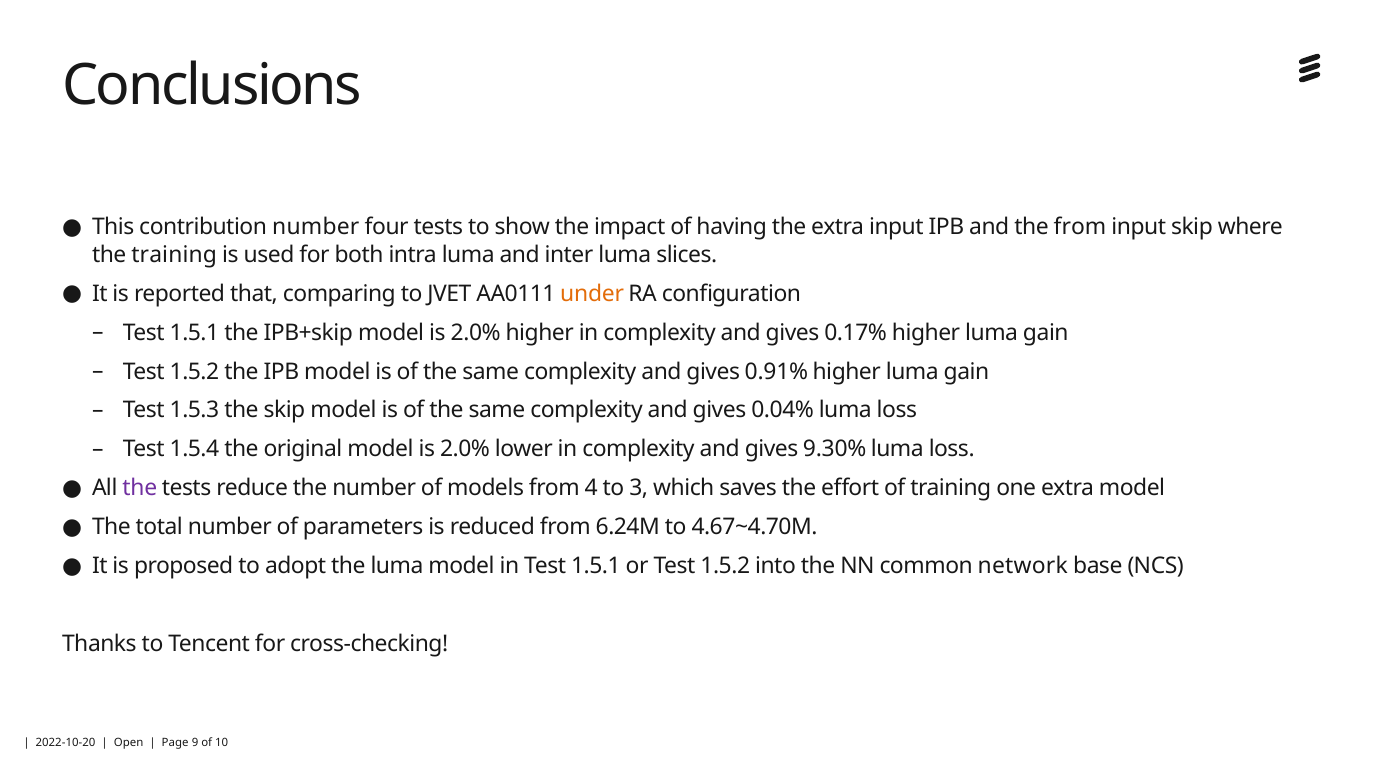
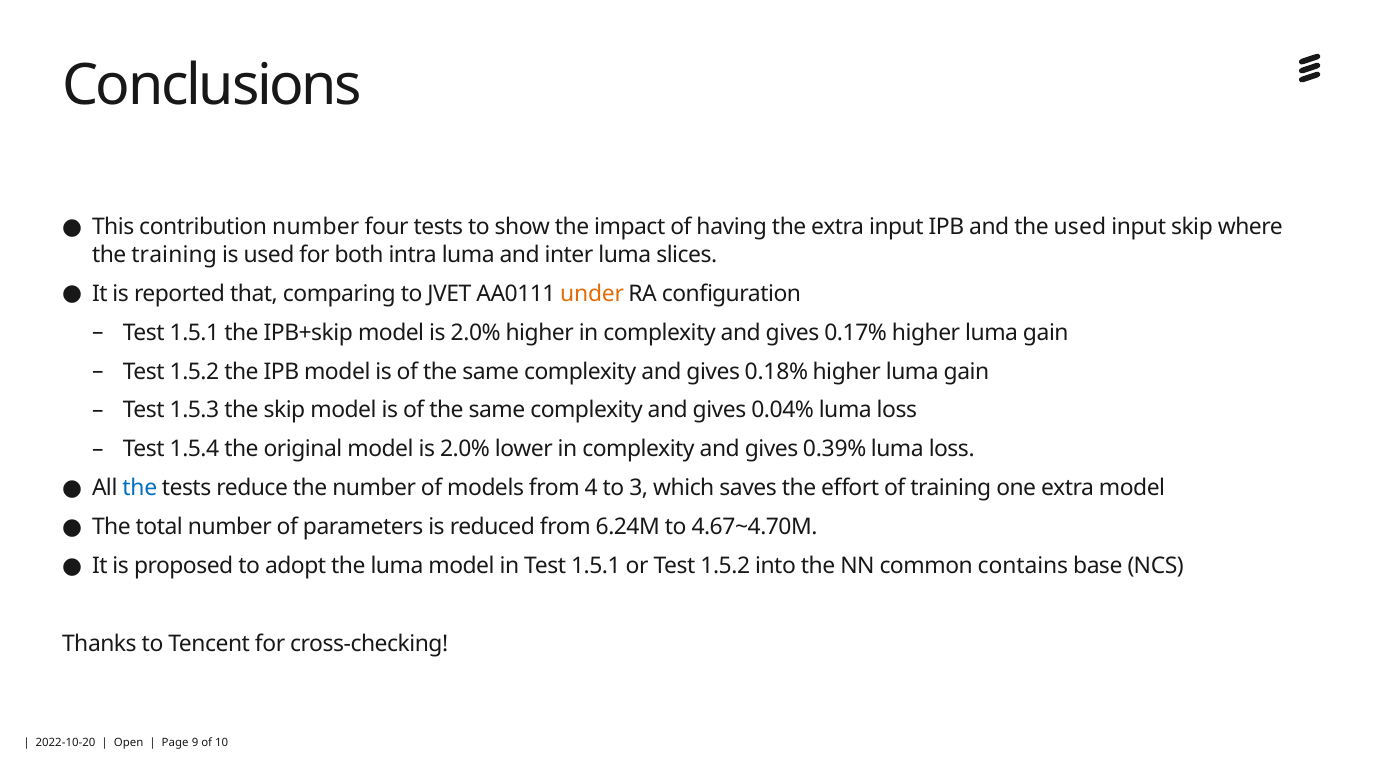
the from: from -> used (1080, 227)
0.91%: 0.91% -> 0.18% (776, 371)
9.30%: 9.30% -> 0.39% (835, 449)
the colour: purple -> blue (140, 488)
network: network -> contains (1023, 566)
